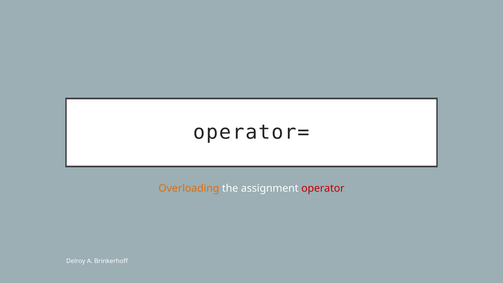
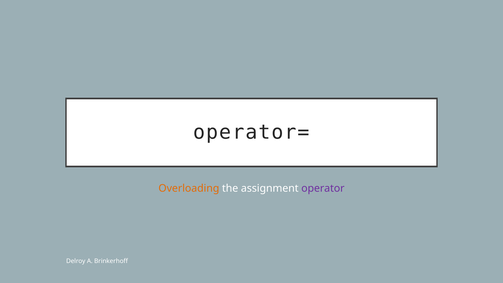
operator colour: red -> purple (323, 188)
